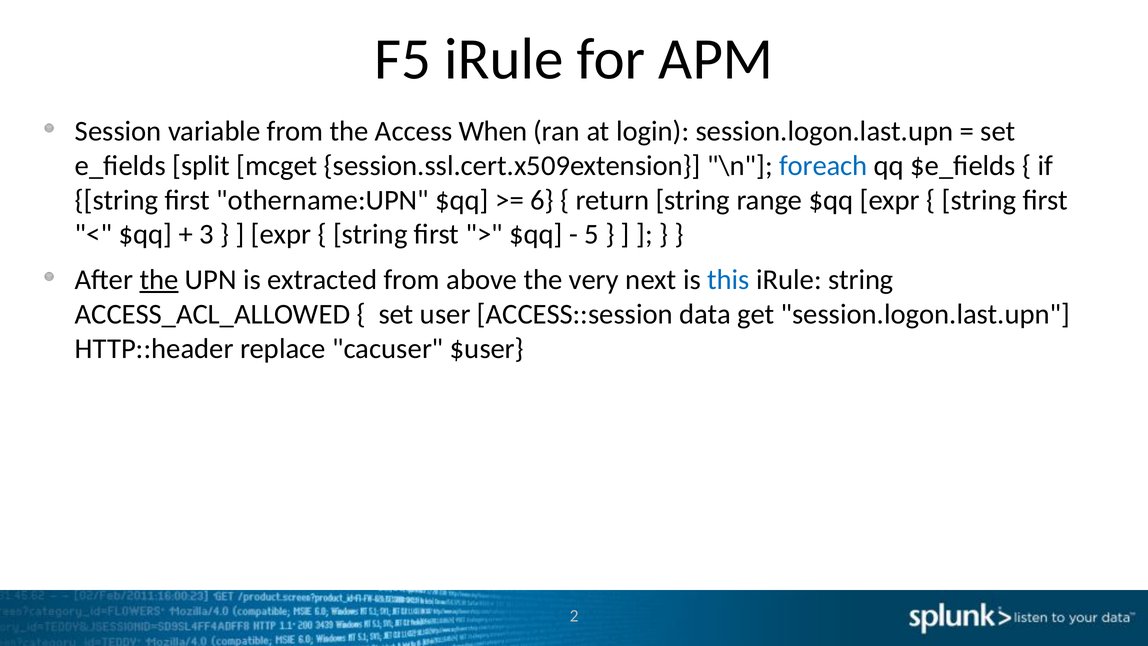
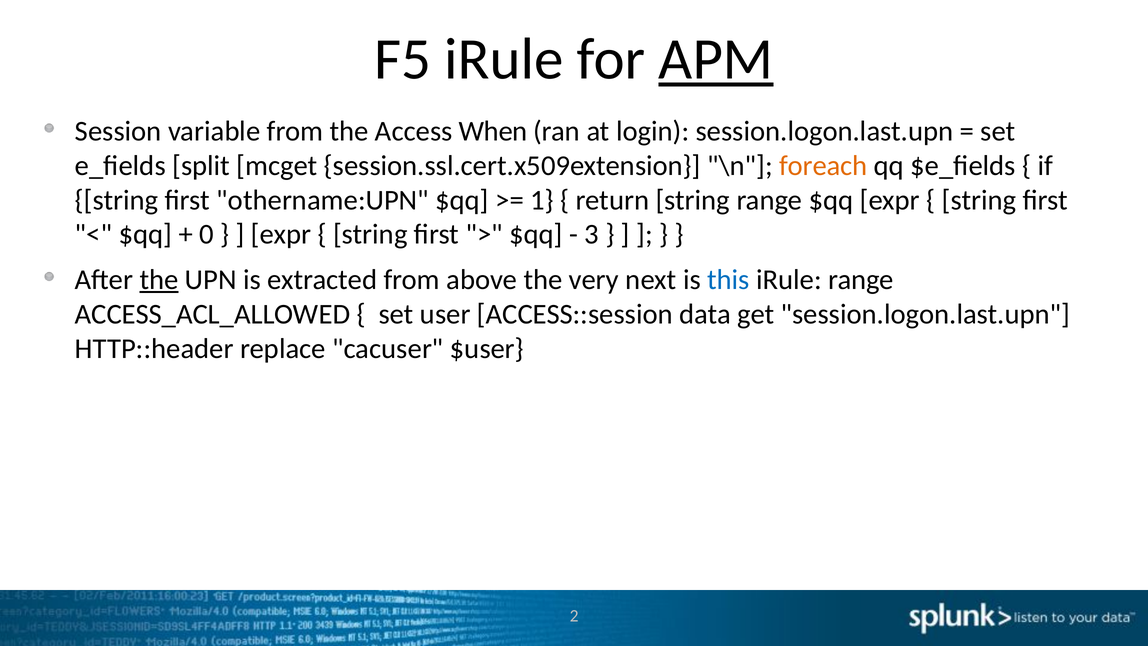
APM underline: none -> present (716, 59)
foreach colour: blue -> orange (823, 166)
6: 6 -> 1 (542, 200)
3: 3 -> 0 (207, 234)
5: 5 -> 3 (592, 234)
iRule string: string -> range (861, 280)
